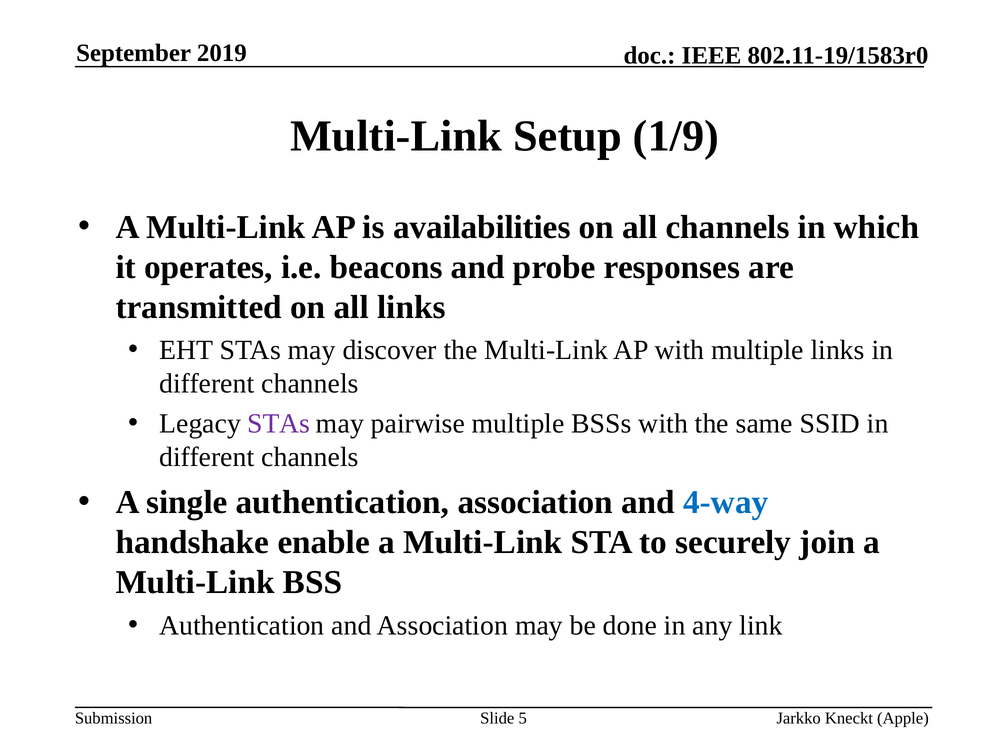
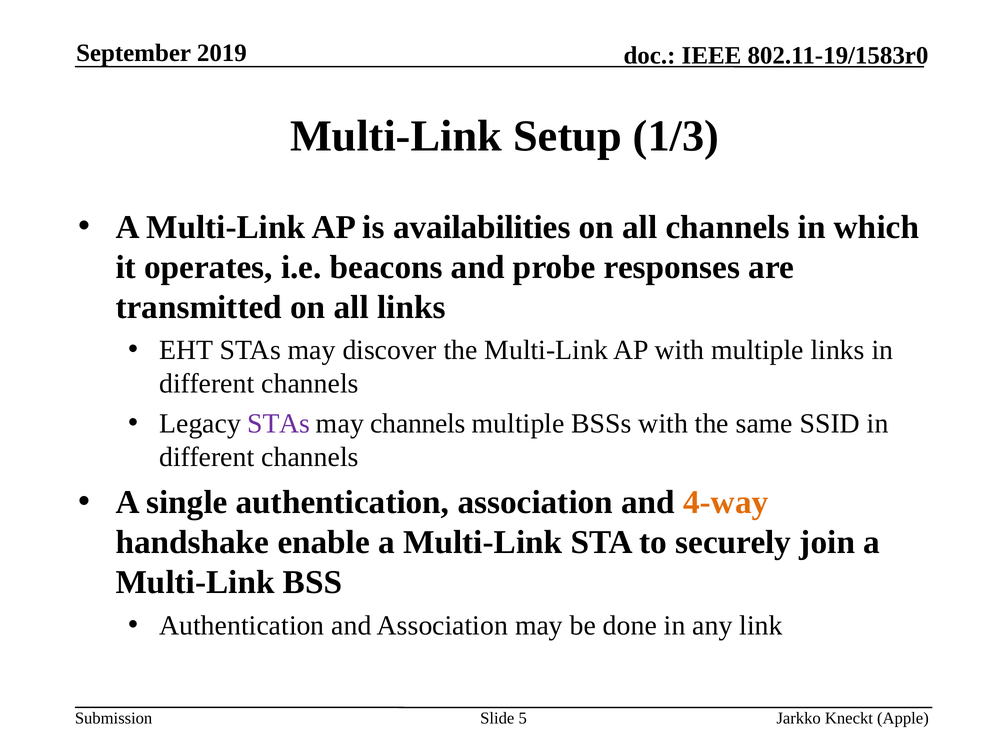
1/9: 1/9 -> 1/3 (676, 136)
may pairwise: pairwise -> channels (418, 424)
4-way colour: blue -> orange (726, 503)
